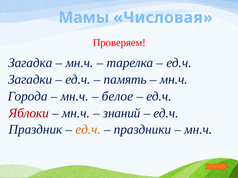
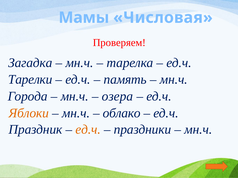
Загадки: Загадки -> Тарелки (30, 80)
белое: белое -> озера (117, 96)
Яблоки colour: red -> orange (29, 113)
знаний: знаний -> облако (122, 113)
